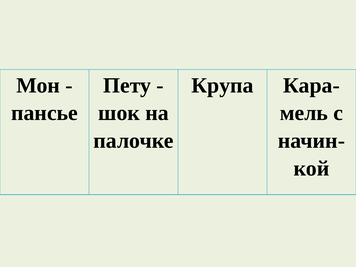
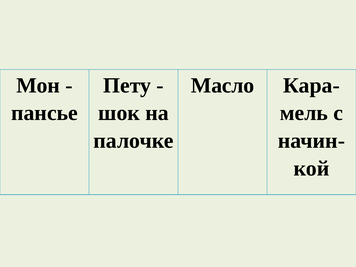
Крупа: Крупа -> Масло (223, 85)
